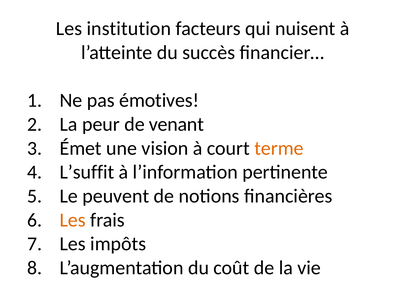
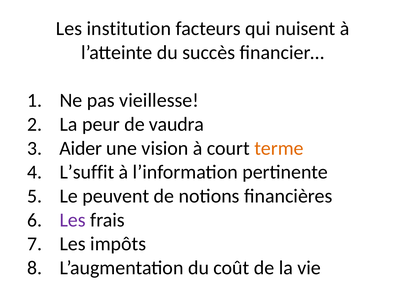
émotives: émotives -> vieillesse (159, 100)
venant: venant -> vaudra (176, 124)
Émet: Émet -> Aider (81, 148)
Les colour: orange -> purple (73, 220)
